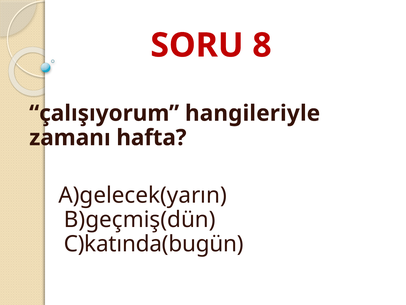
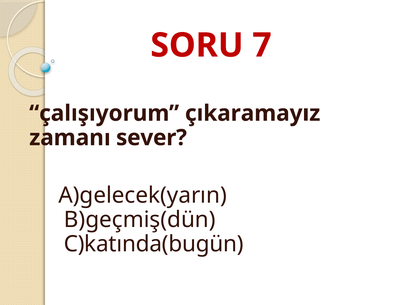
8: 8 -> 7 (262, 45)
hangileriyle: hangileriyle -> çıkaramayız (253, 113)
hafta: hafta -> sever (151, 138)
